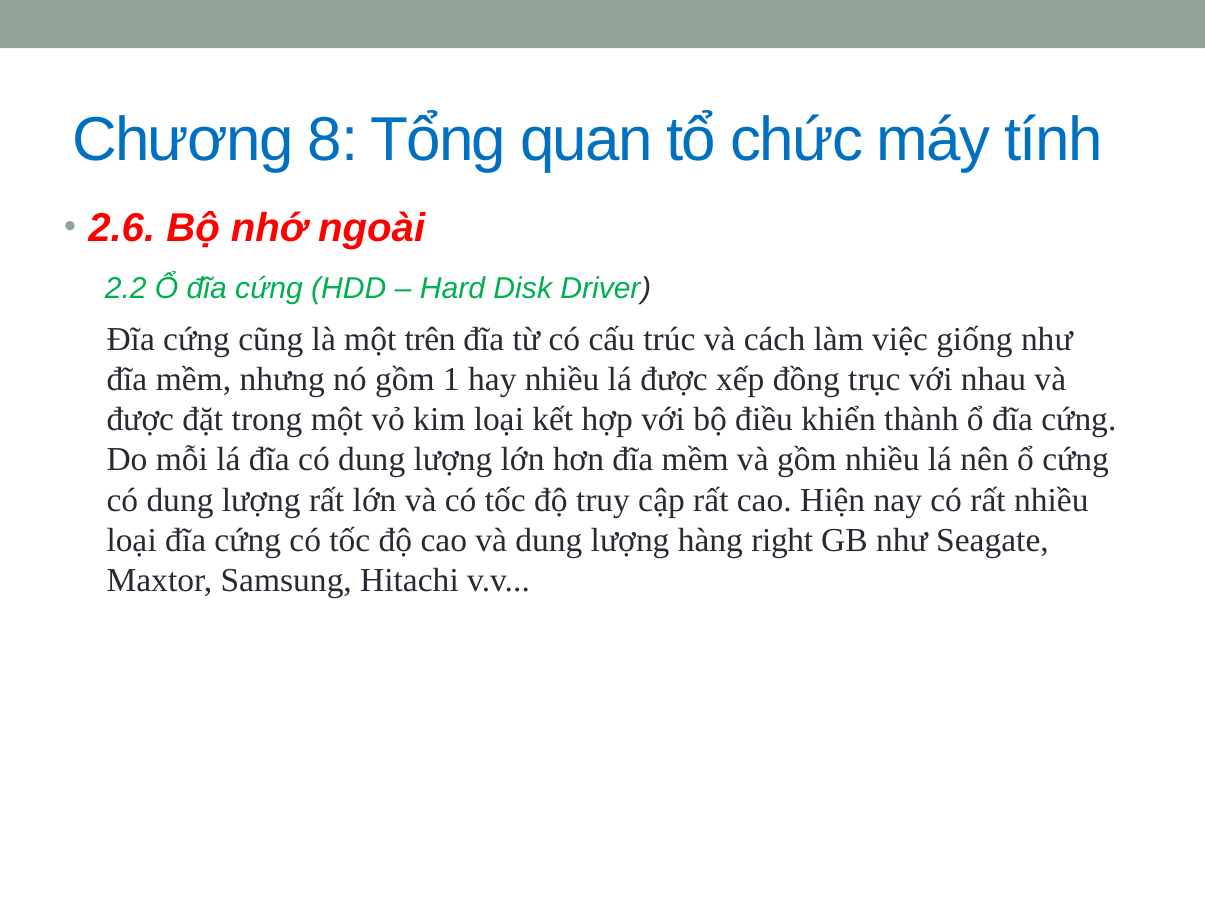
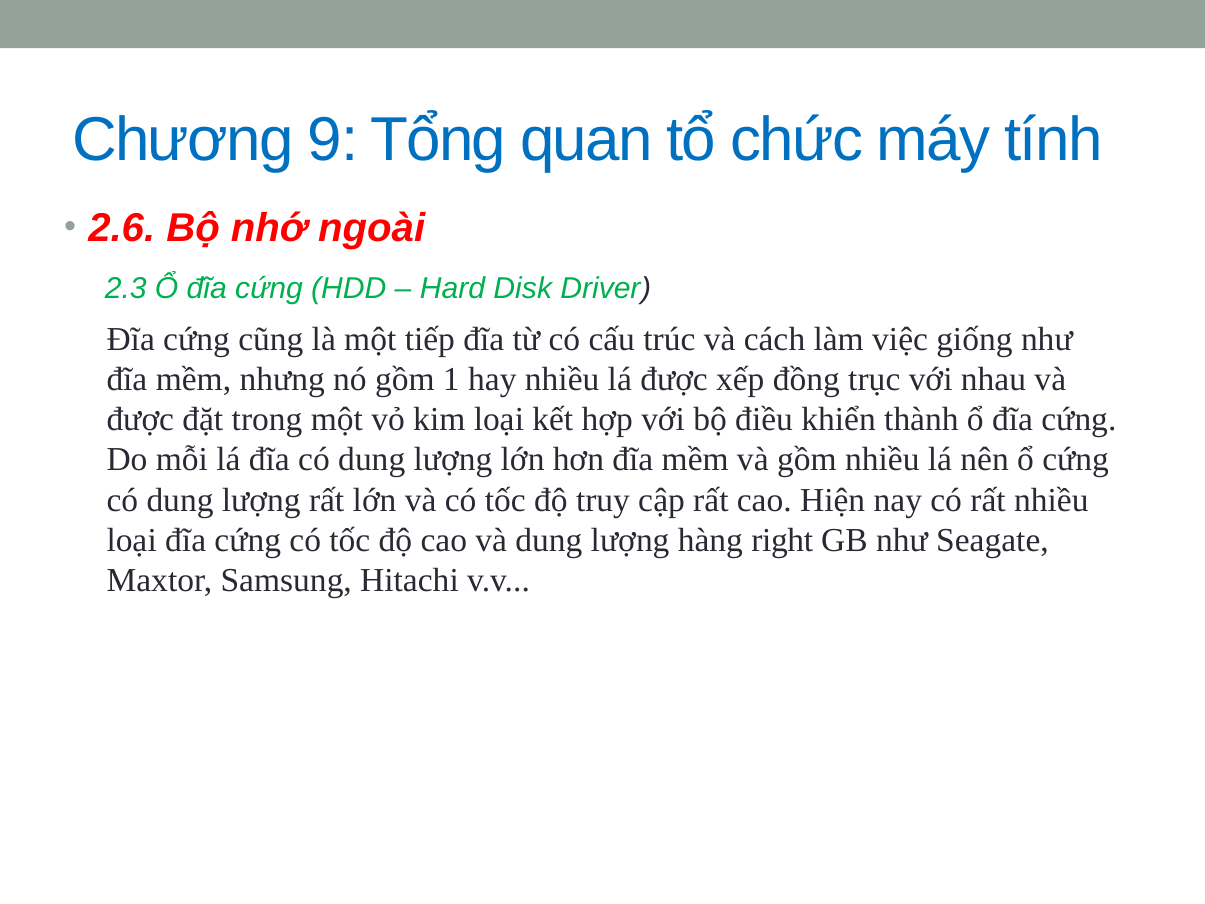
8: 8 -> 9 (333, 140)
2.2: 2.2 -> 2.3 (126, 288)
trên: trên -> tiếp (430, 339)
